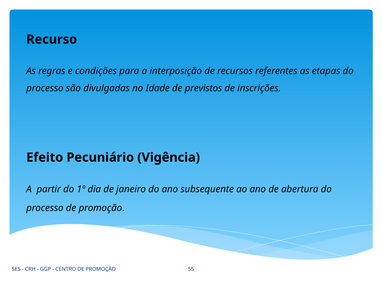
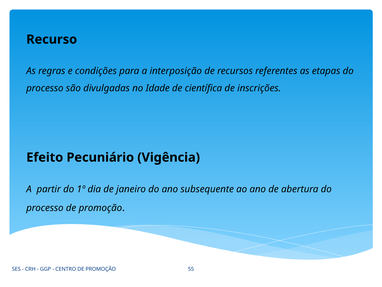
previstos: previstos -> científica (203, 88)
